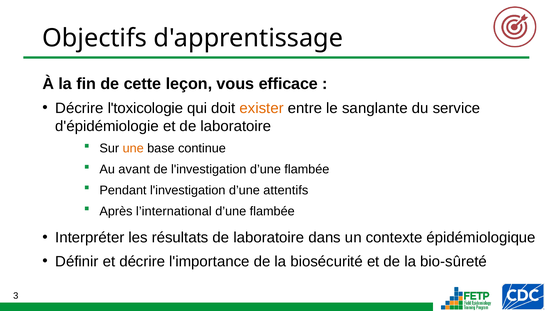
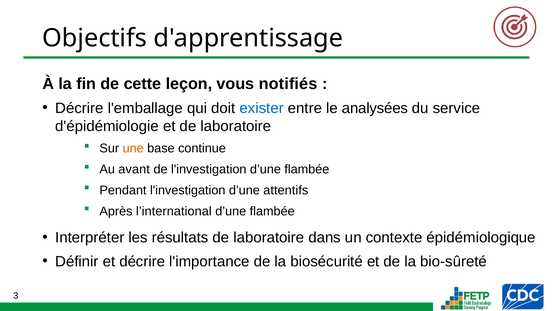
efficace: efficace -> notifiés (288, 84)
l'toxicologie: l'toxicologie -> l'emballage (145, 108)
exister colour: orange -> blue (262, 108)
sanglante: sanglante -> analysées (375, 108)
